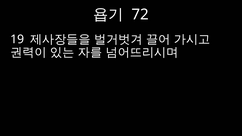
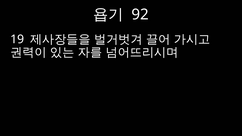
72: 72 -> 92 (140, 15)
